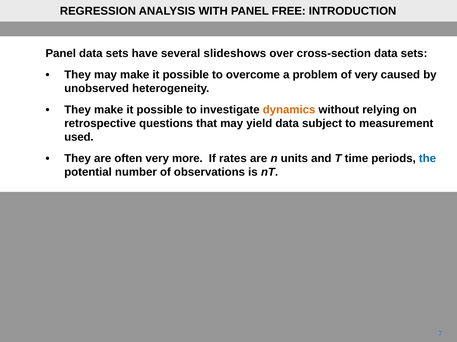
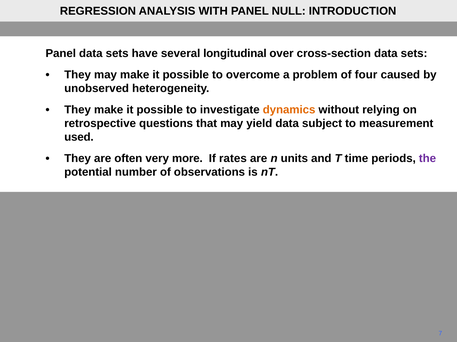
FREE: FREE -> NULL (289, 11)
slideshows: slideshows -> longitudinal (235, 54)
of very: very -> four (366, 75)
the colour: blue -> purple (427, 159)
